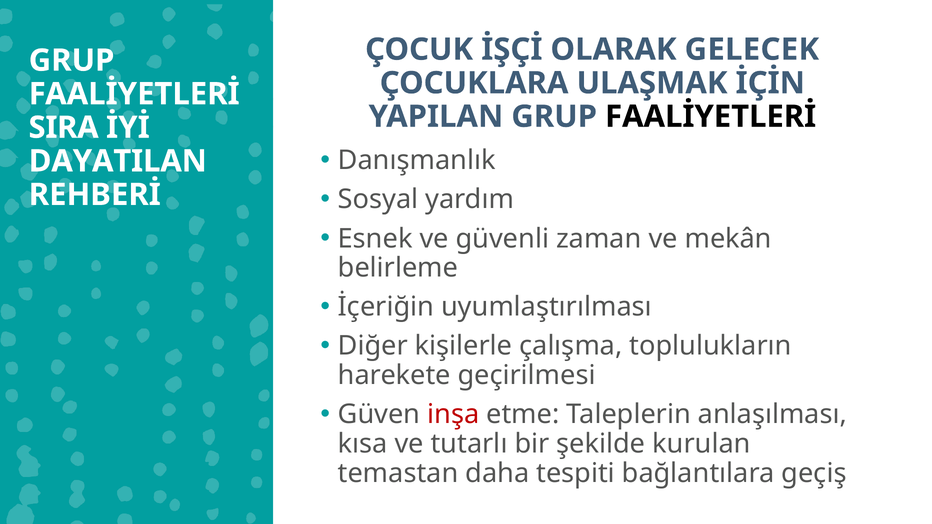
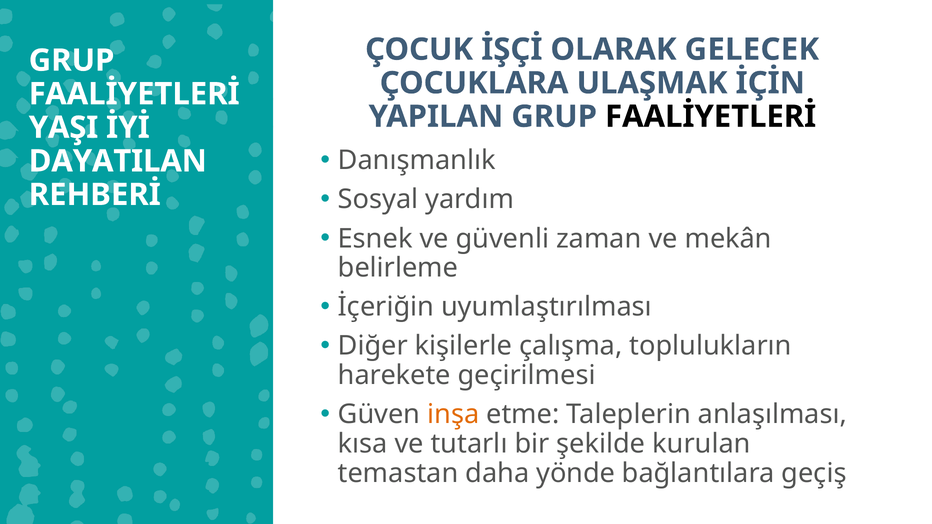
SIRA: SIRA -> YAŞI (64, 128)
inşa colour: red -> orange (453, 415)
tespiti: tespiti -> yönde (576, 473)
